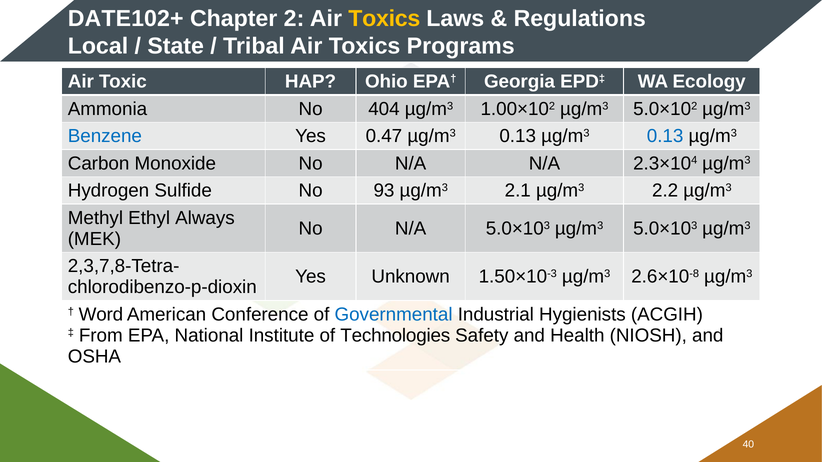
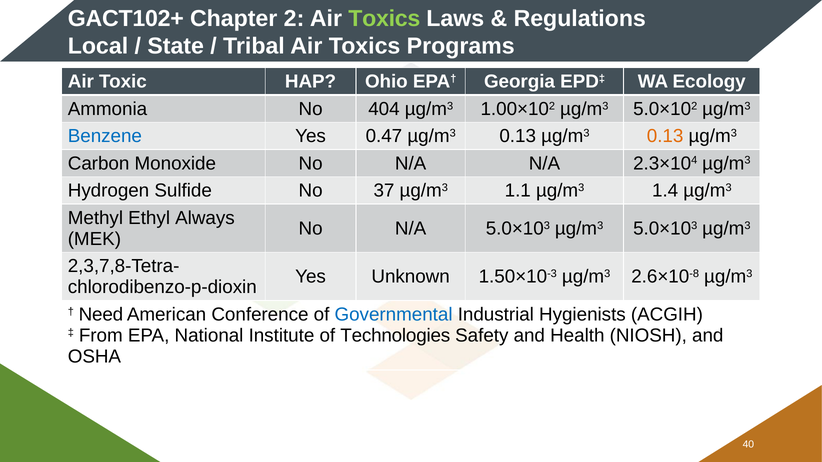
DATE102+: DATE102+ -> GACT102+ (126, 19)
Toxics colour: yellow -> light green (384, 19)
0.13 colour: blue -> orange (665, 136)
93: 93 -> 37 (384, 191)
2.1: 2.1 -> 1.1 (518, 191)
2.2: 2.2 -> 1.4 (665, 191)
Word: Word -> Need (101, 315)
